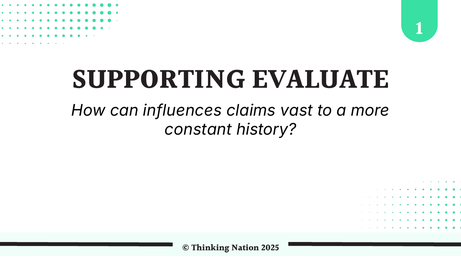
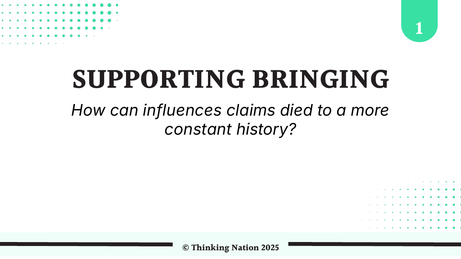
EVALUATE: EVALUATE -> BRINGING (321, 80)
vast: vast -> died (297, 111)
